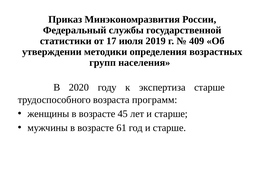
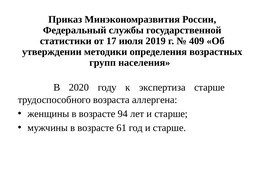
программ: программ -> аллергена (155, 100)
45: 45 -> 94 (123, 114)
